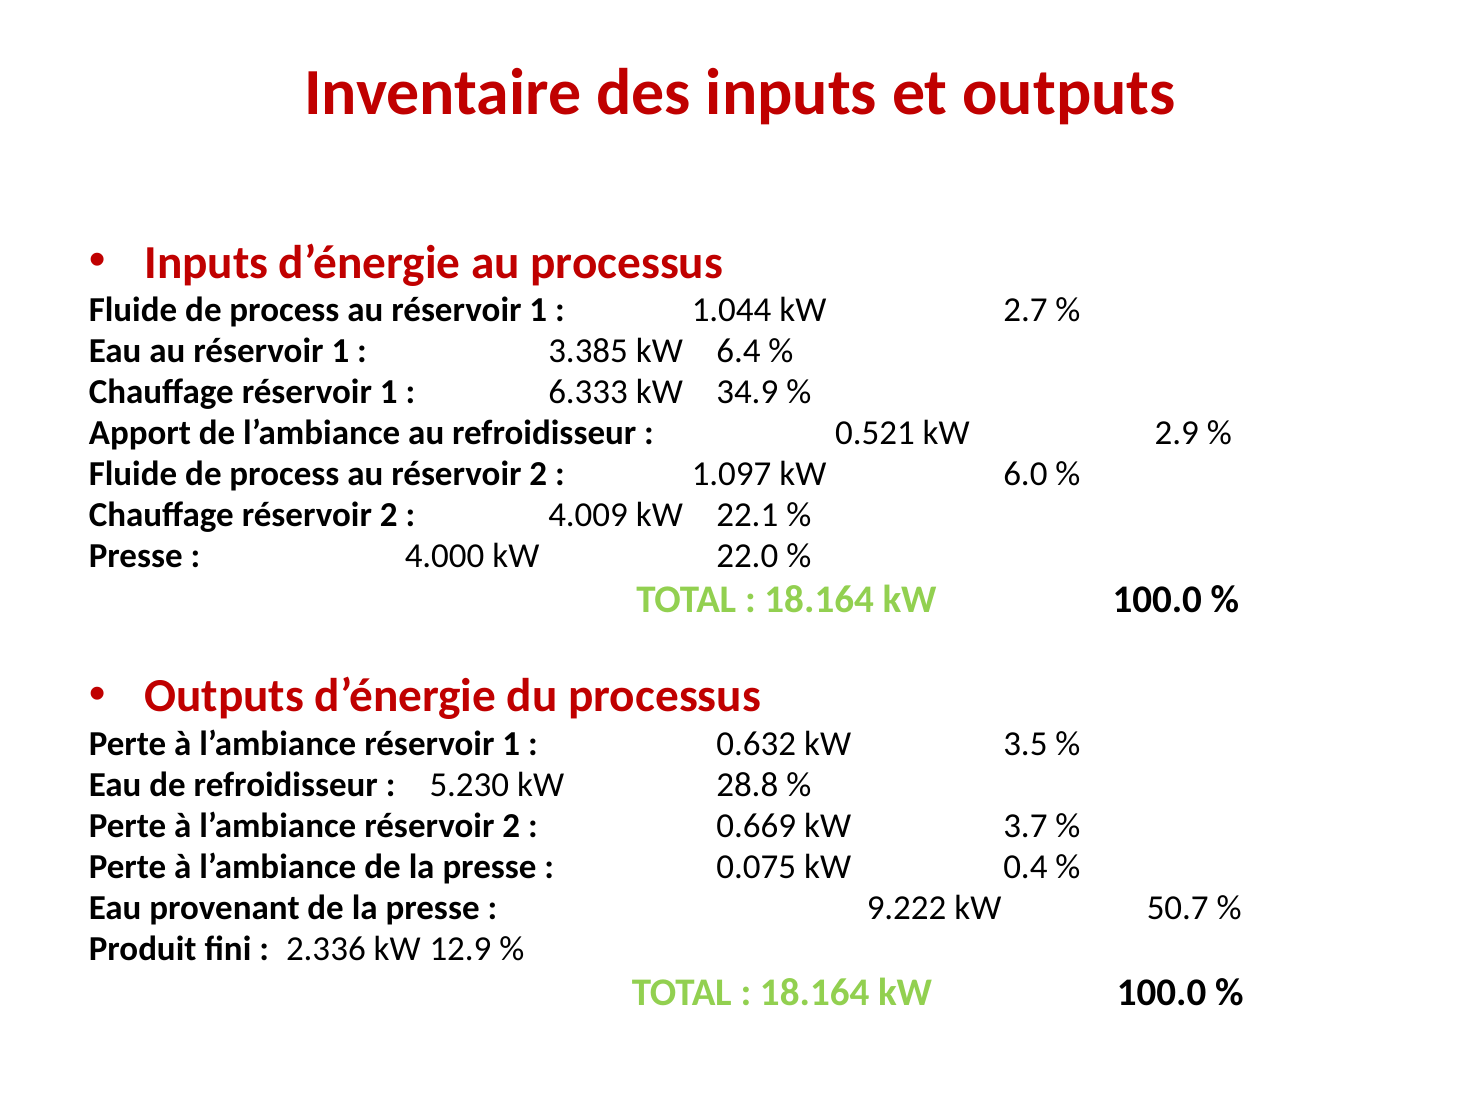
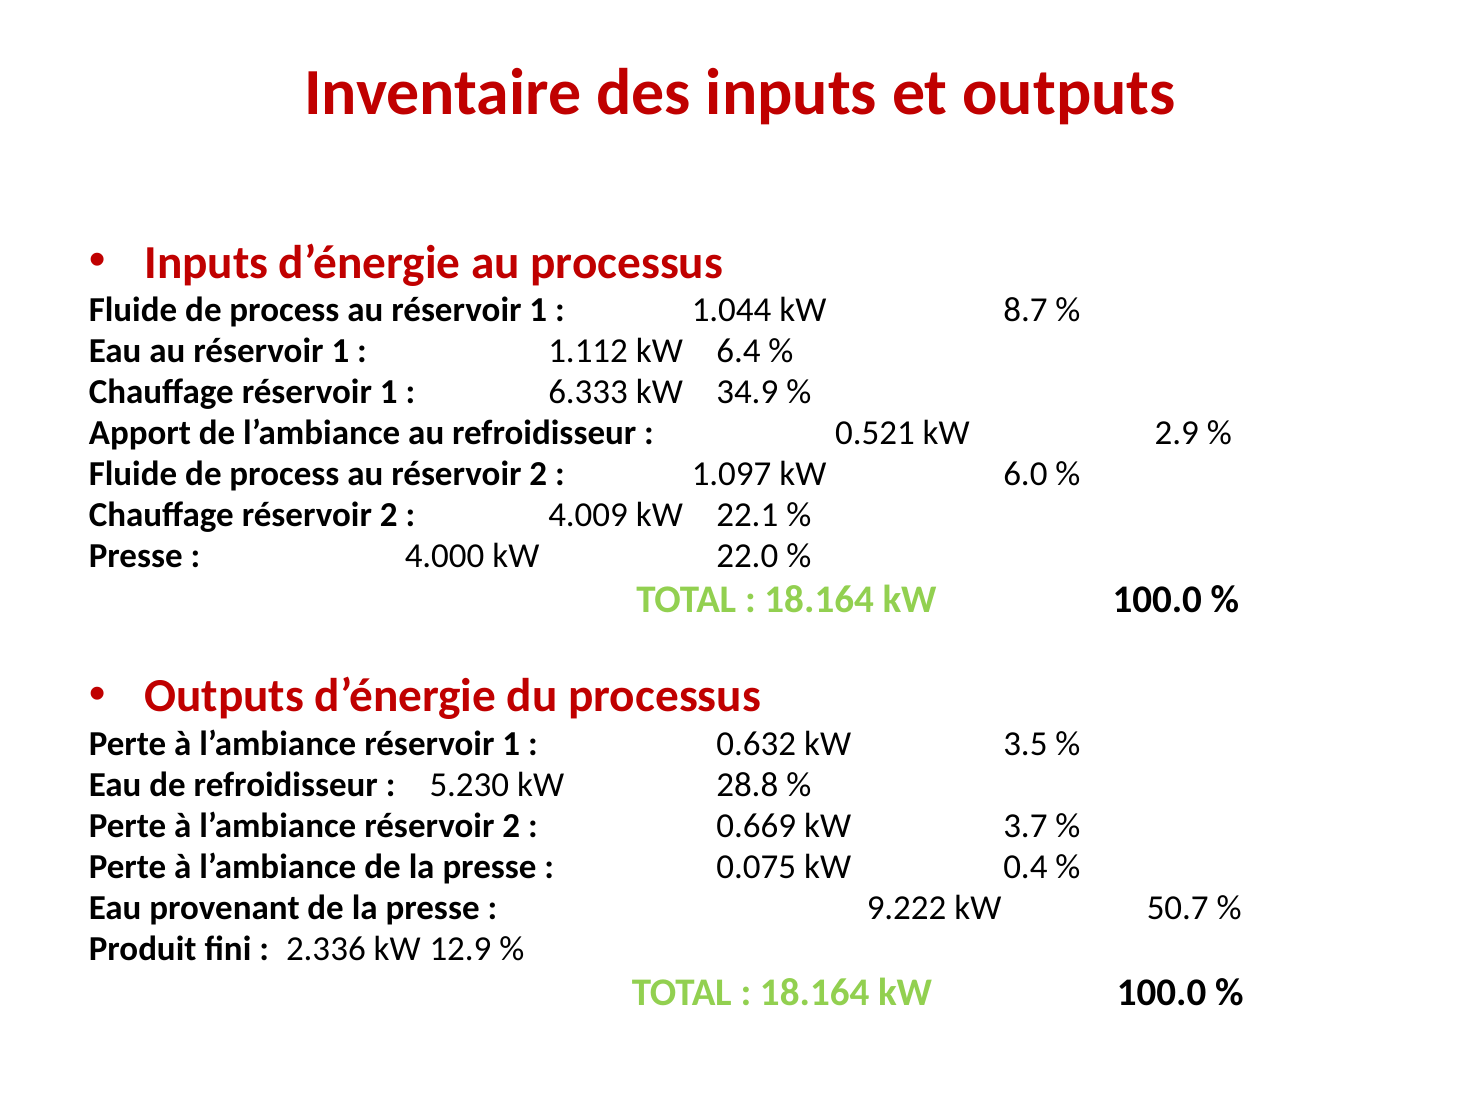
2.7: 2.7 -> 8.7 (1025, 310)
3.385: 3.385 -> 1.112 (588, 351)
